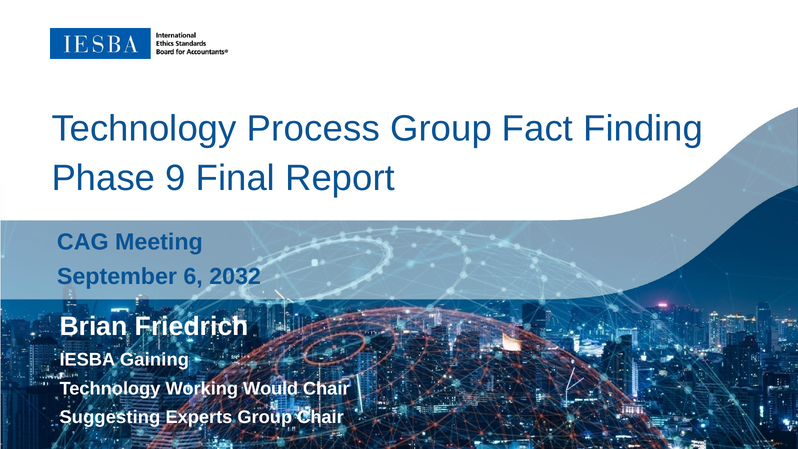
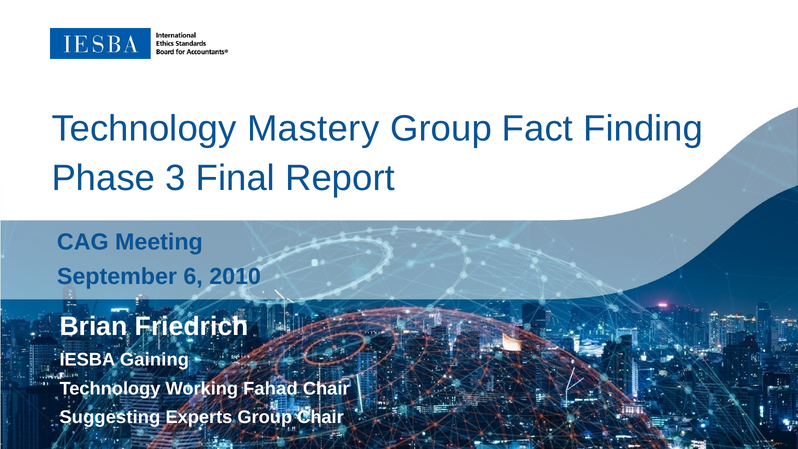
Process: Process -> Mastery (313, 129)
9: 9 -> 3 (175, 178)
2032: 2032 -> 2010 (235, 276)
Would: Would -> Fahad (270, 388)
